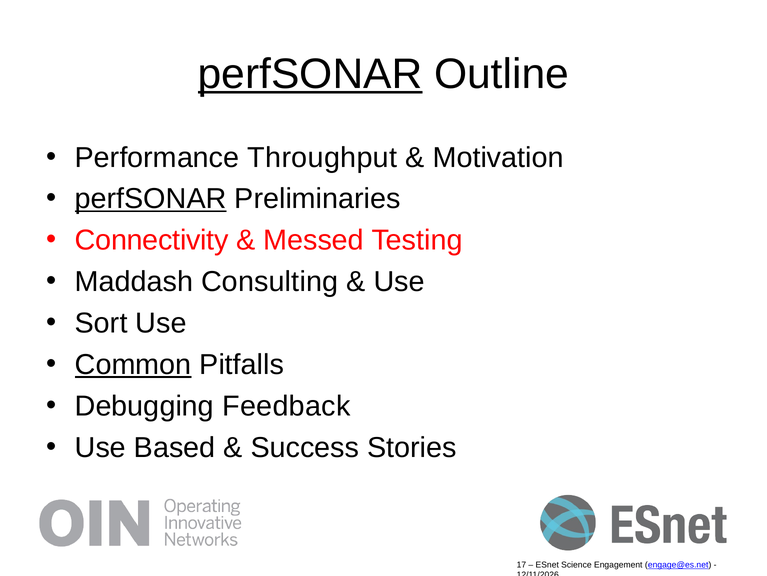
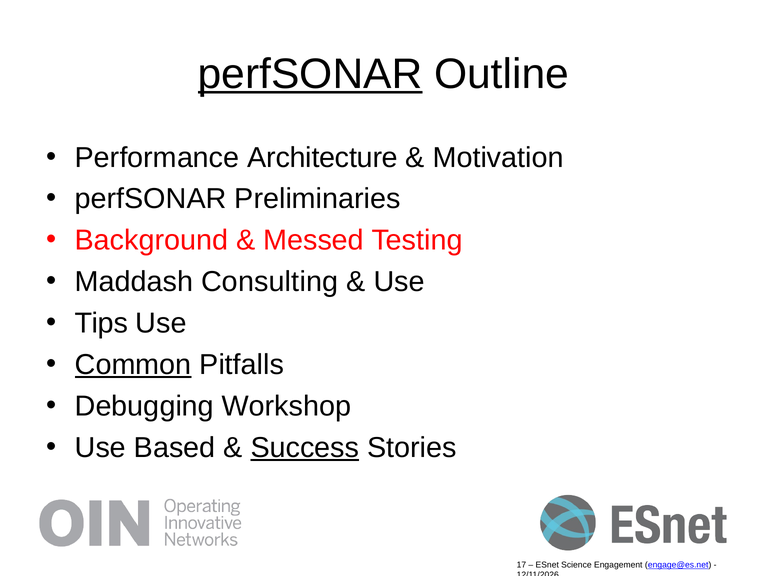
Throughput: Throughput -> Architecture (323, 157)
perfSONAR underline: present -> none (151, 199)
Connectivity: Connectivity -> Background (152, 240)
Sort: Sort -> Tips (101, 323)
Feedback: Feedback -> Workshop (287, 406)
Success underline: none -> present (305, 447)
